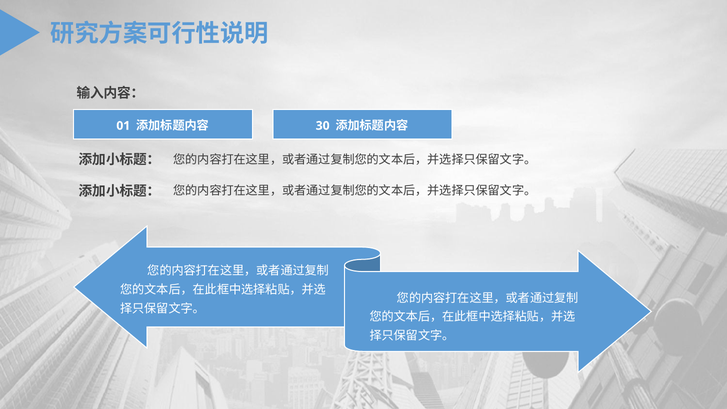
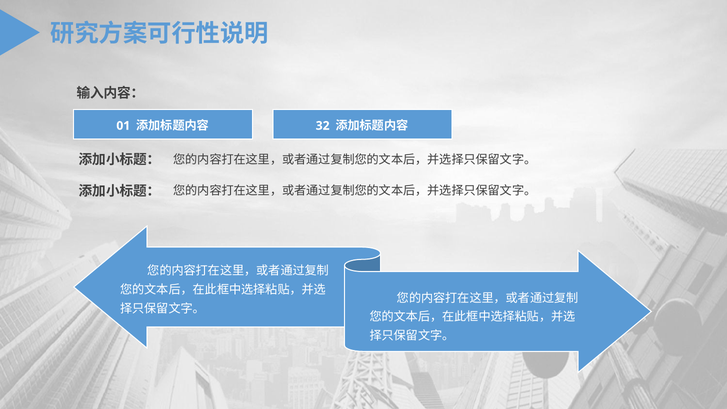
30: 30 -> 32 (323, 126)
